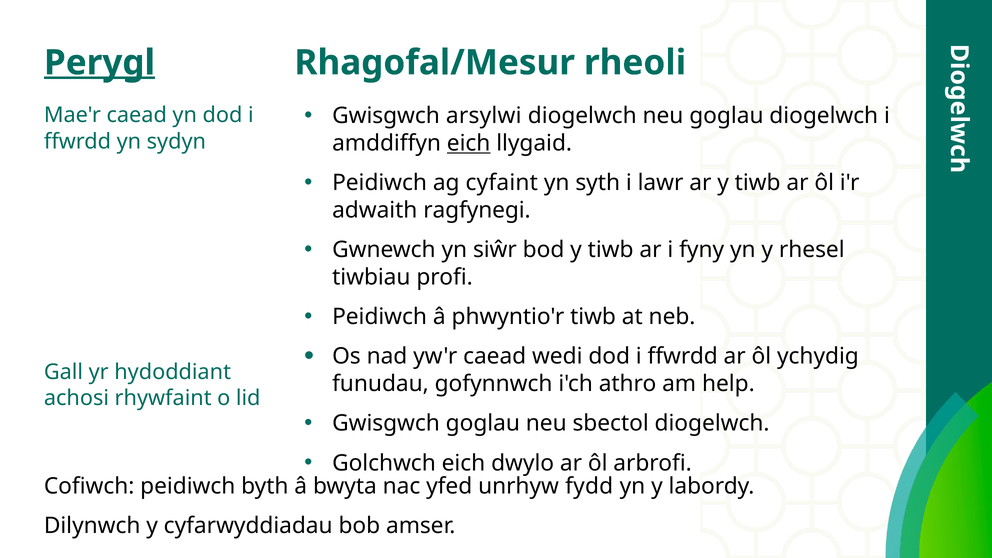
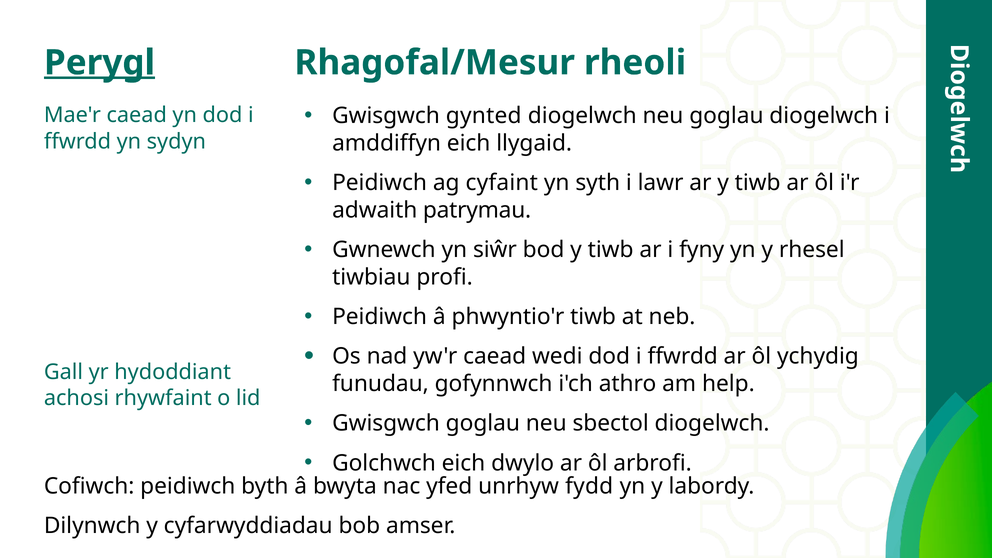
arsylwi: arsylwi -> gynted (484, 116)
eich underline: present -> none (469, 143)
ragfynegi: ragfynegi -> patrymau (477, 210)
